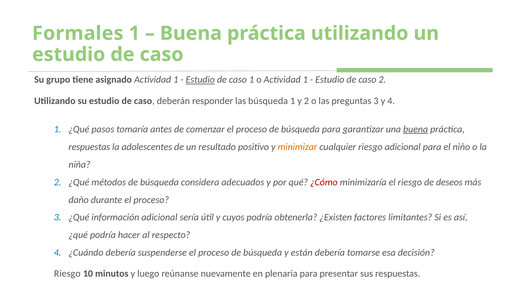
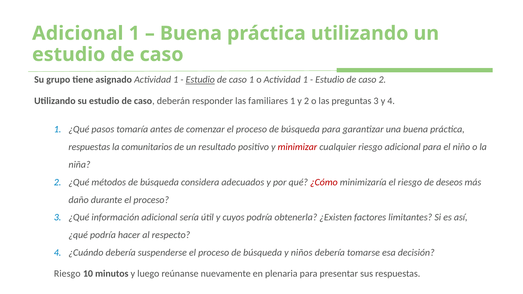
Formales: Formales -> Adicional (78, 33)
las búsqueda: búsqueda -> familiares (268, 101)
buena underline: present -> none (416, 129)
adolescentes: adolescentes -> comunitarios (147, 147)
minimizar colour: orange -> red (297, 147)
están: están -> niños (302, 253)
